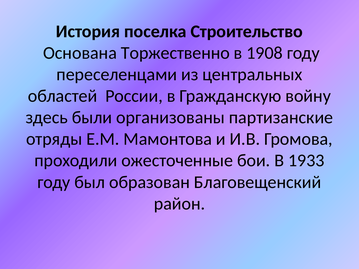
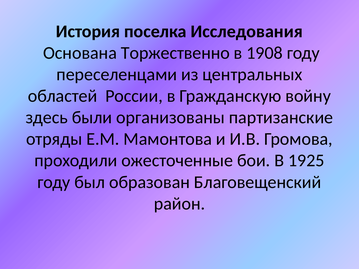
Строительство: Строительство -> Исследования (247, 31)
1933: 1933 -> 1925 (306, 161)
